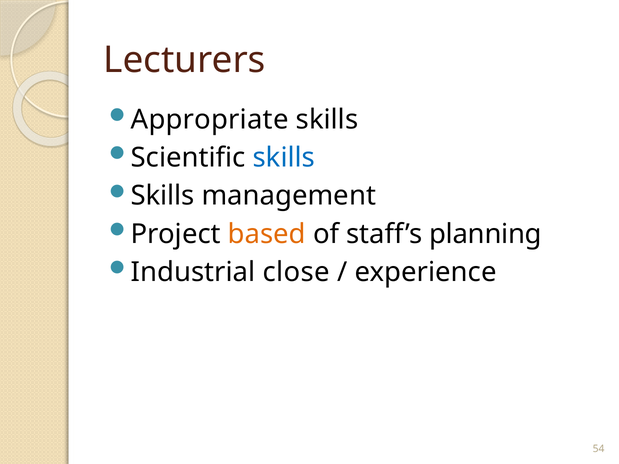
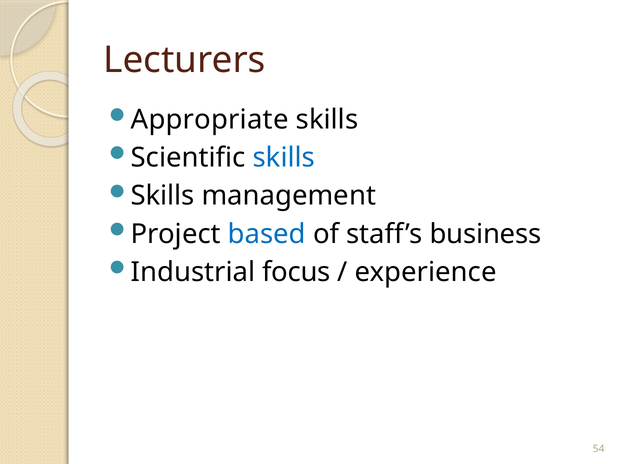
based colour: orange -> blue (267, 234)
planning: planning -> business (486, 234)
close: close -> focus (296, 272)
